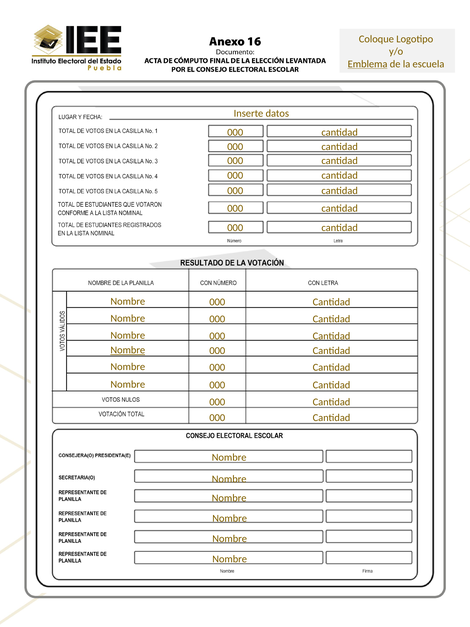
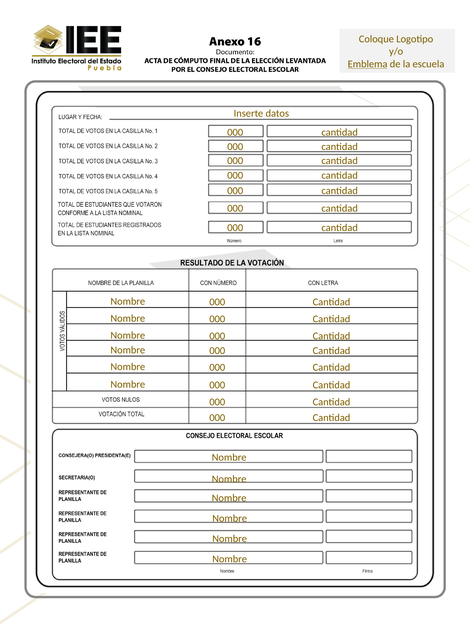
Nombre underline: present -> none (128, 350)
